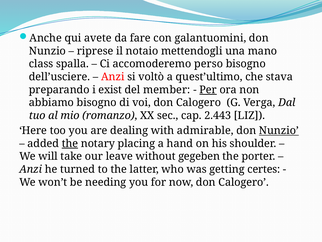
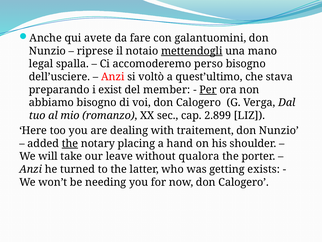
mettendogli underline: none -> present (192, 51)
class: class -> legal (41, 64)
2.443: 2.443 -> 2.899 (218, 115)
admirable: admirable -> traitement (205, 130)
Nunzio underline: present -> none (279, 130)
gegeben: gegeben -> qualora (199, 156)
certes: certes -> exists (264, 169)
